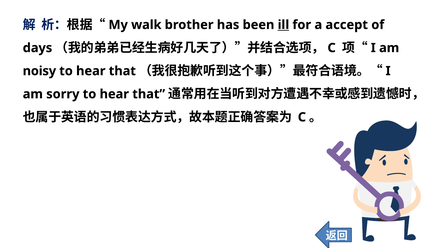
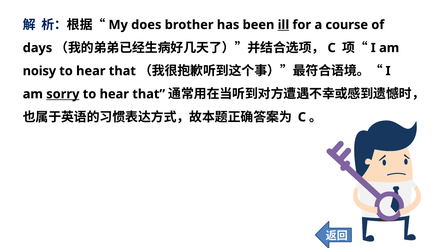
walk: walk -> does (146, 25)
accept: accept -> course (347, 25)
sorry underline: none -> present (63, 94)
